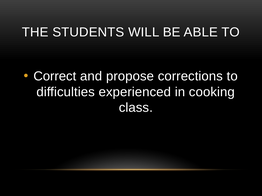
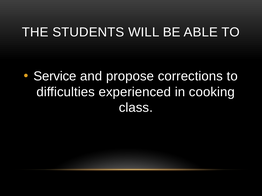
Correct: Correct -> Service (55, 76)
